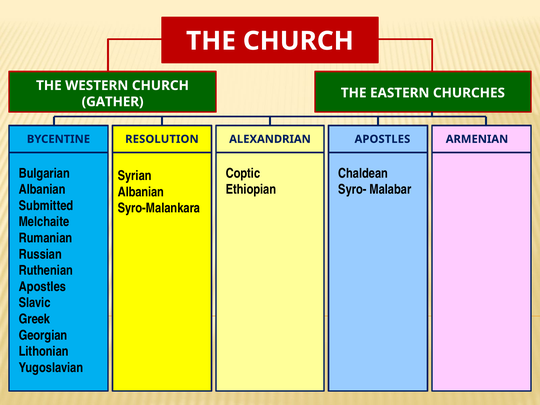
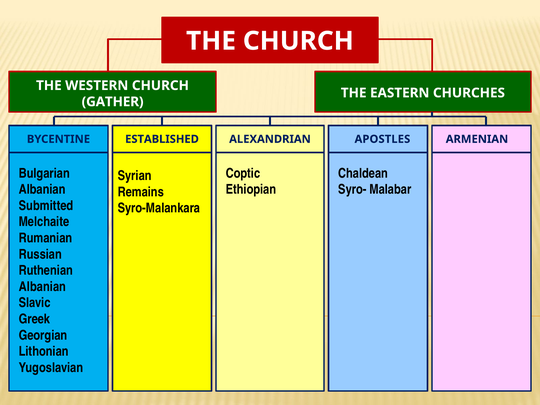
RESOLUTION: RESOLUTION -> ESTABLISHED (162, 139)
Albanian: Albanian -> Remains (141, 192)
Apostles: Apostles -> Albanian (42, 287)
